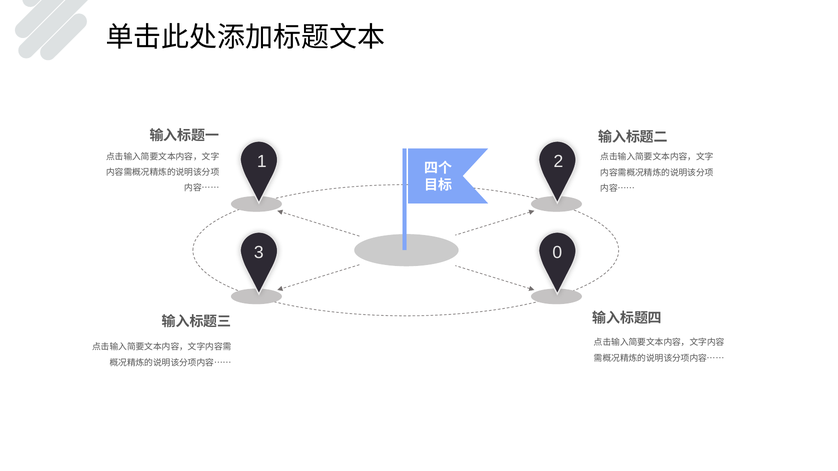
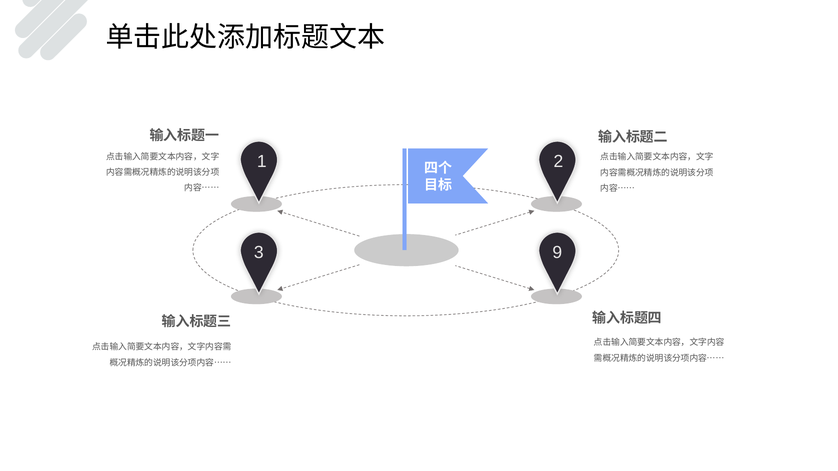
0: 0 -> 9 (557, 252)
